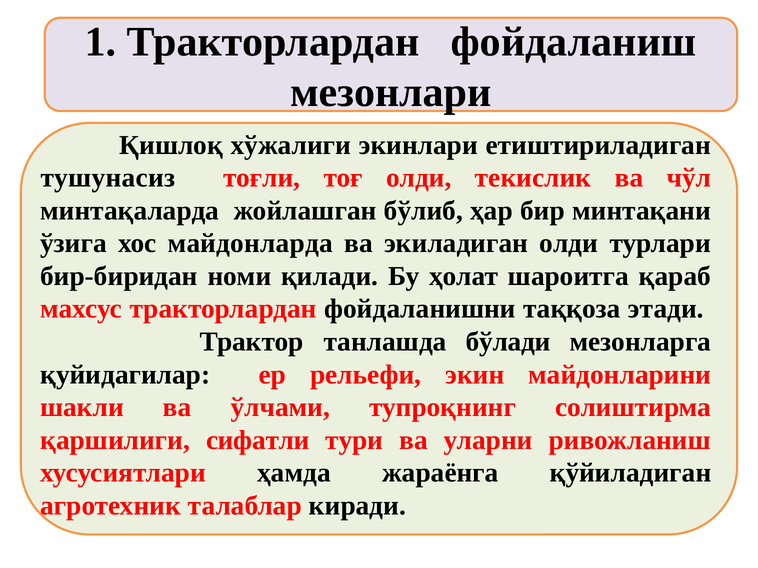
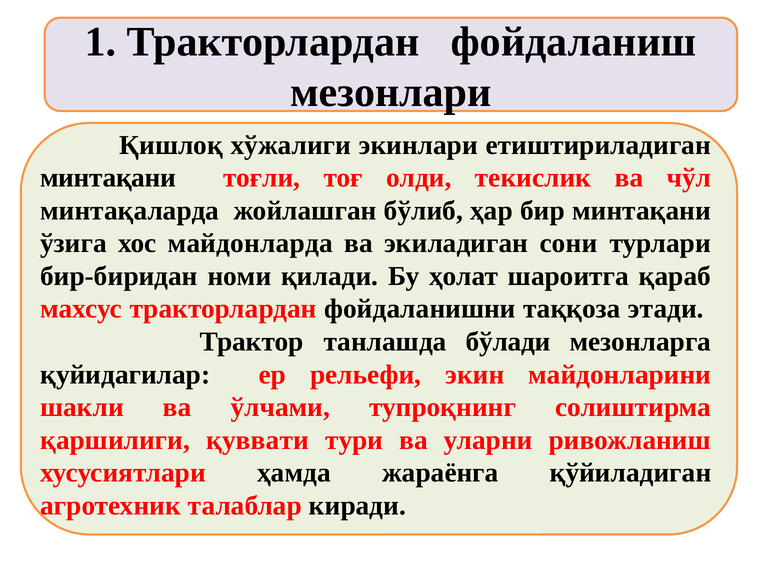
тушунасиз: тушунасиз -> минтақани (108, 178)
экиладиган олди: олди -> сони (569, 244)
сифатли: сифатли -> қуввати (258, 441)
